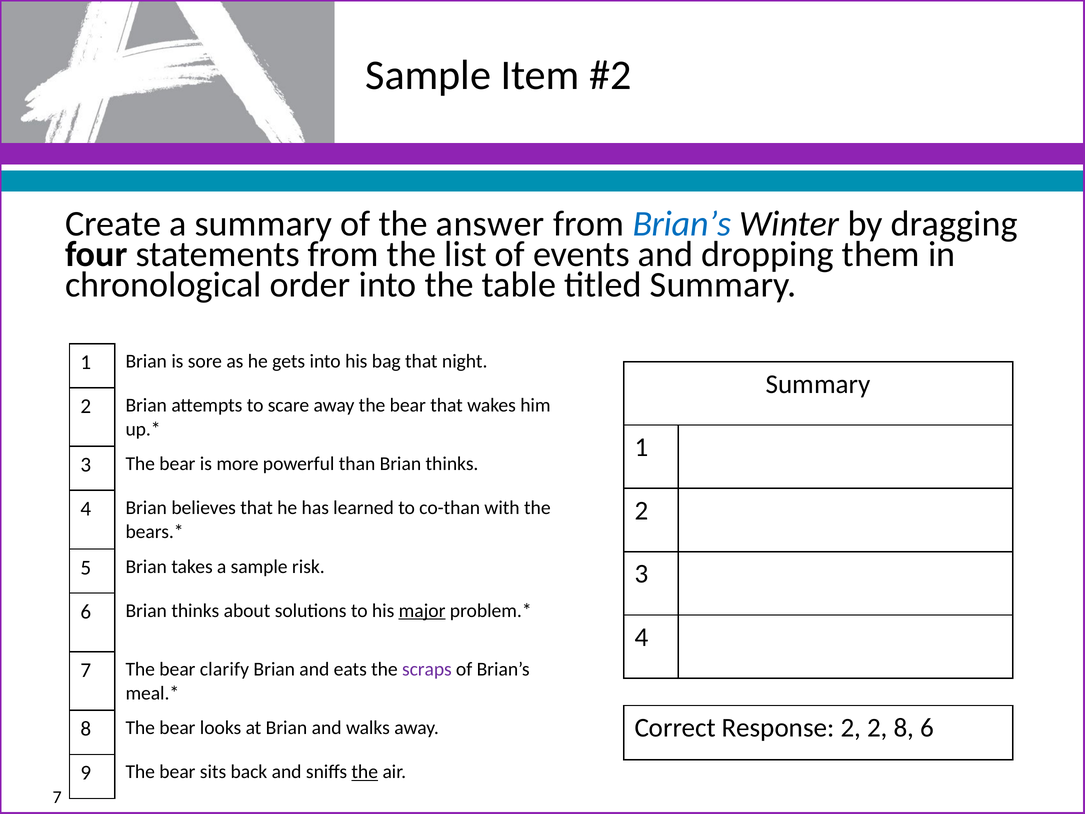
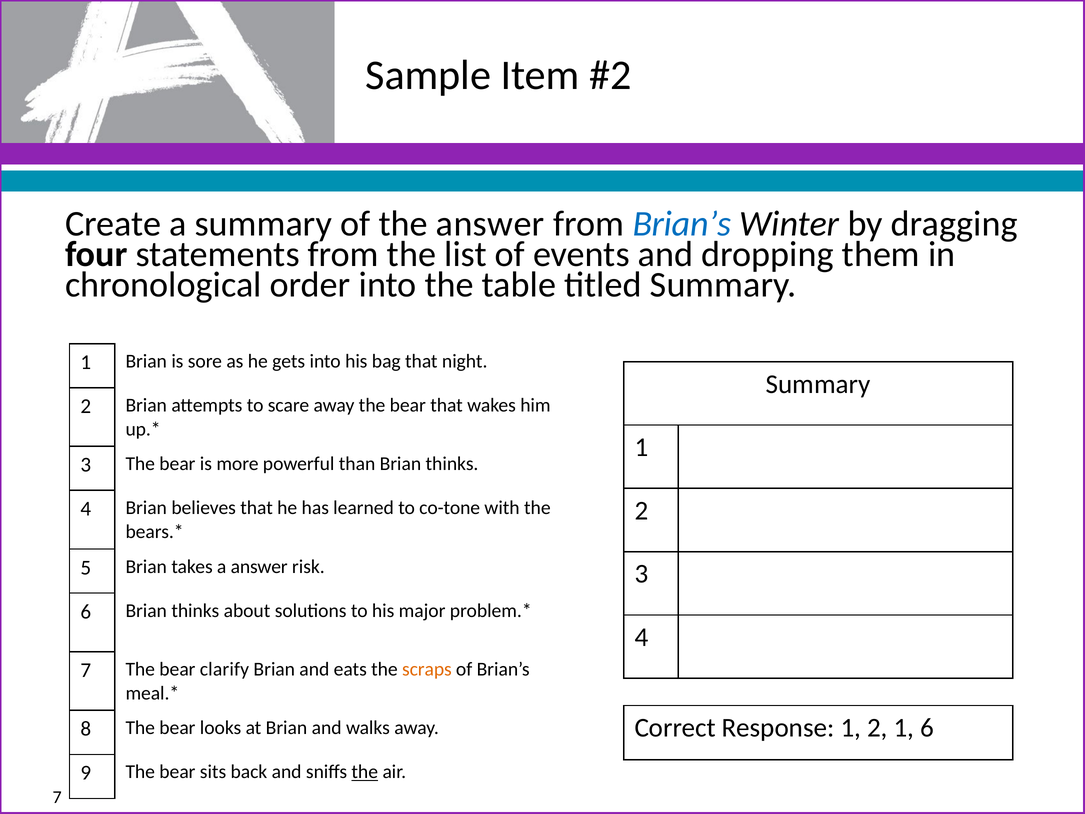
co-than: co-than -> co-tone (450, 508)
a sample: sample -> answer (259, 566)
major underline: present -> none (422, 610)
scraps colour: purple -> orange (427, 669)
Response 2: 2 -> 1 (851, 728)
2 8: 8 -> 1 (904, 728)
